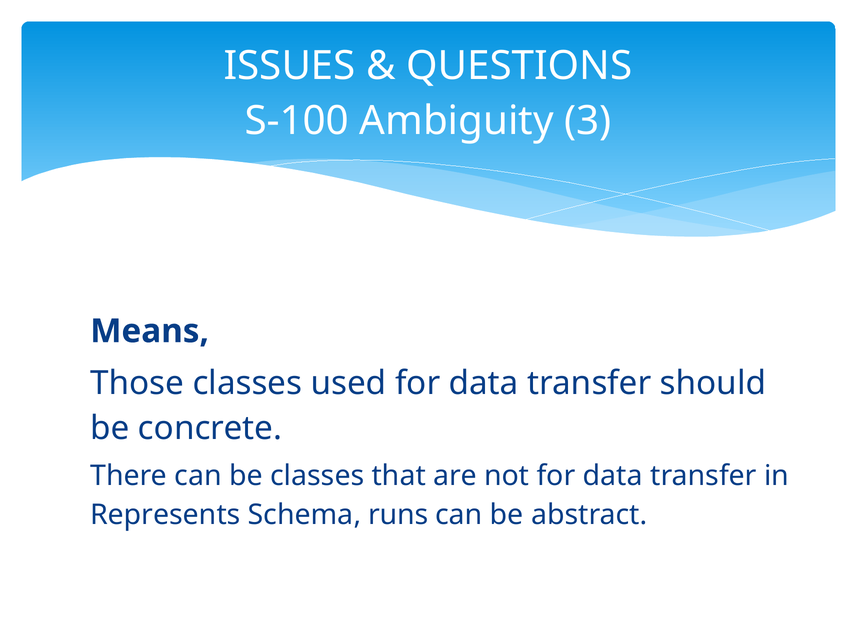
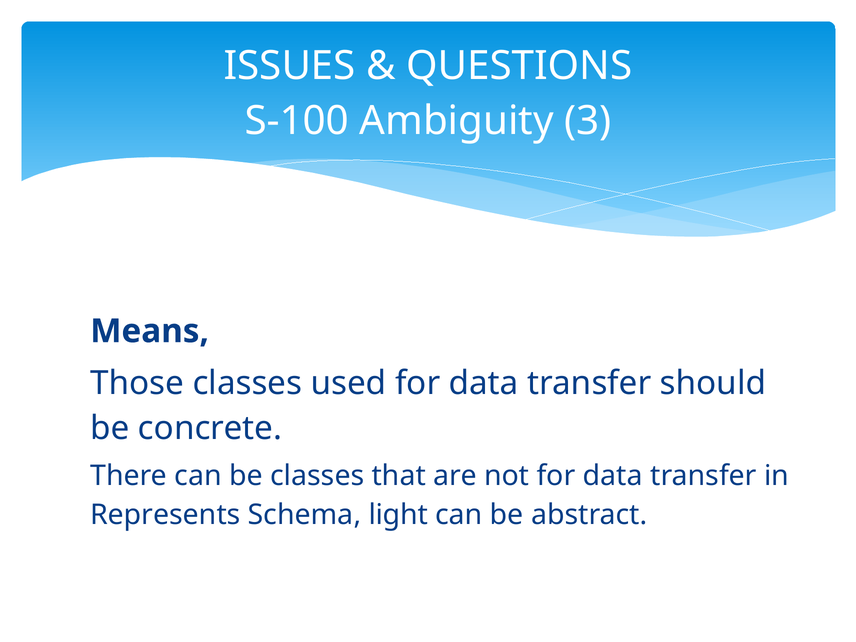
runs: runs -> light (398, 515)
